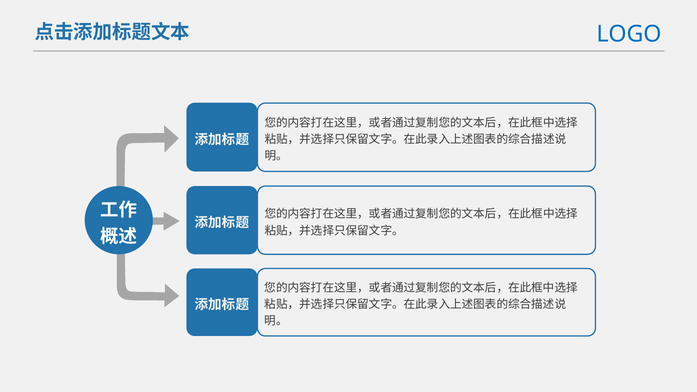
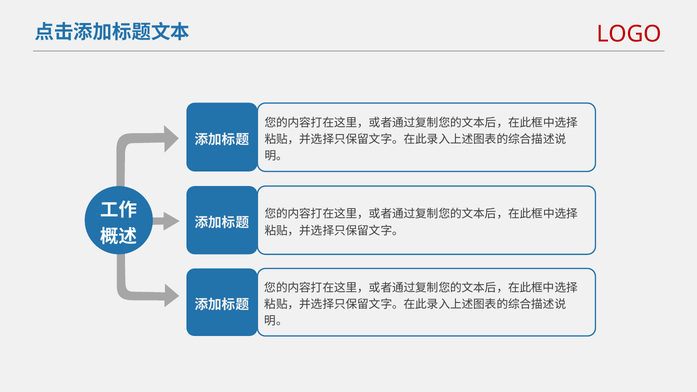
LOGO colour: blue -> red (629, 34)
